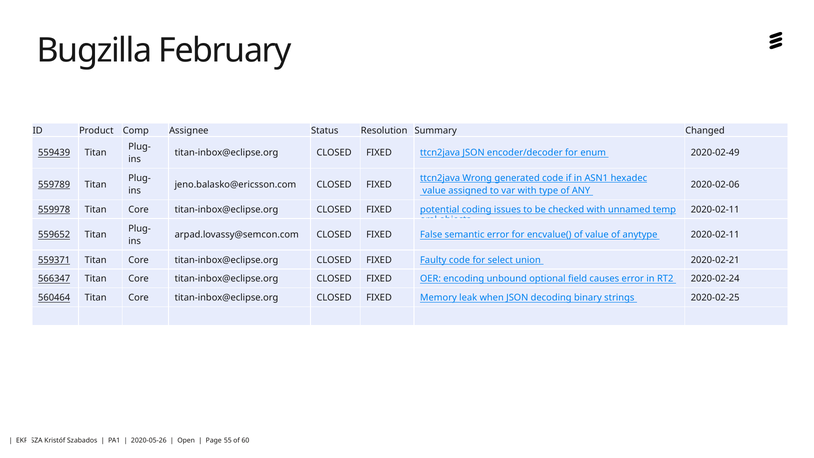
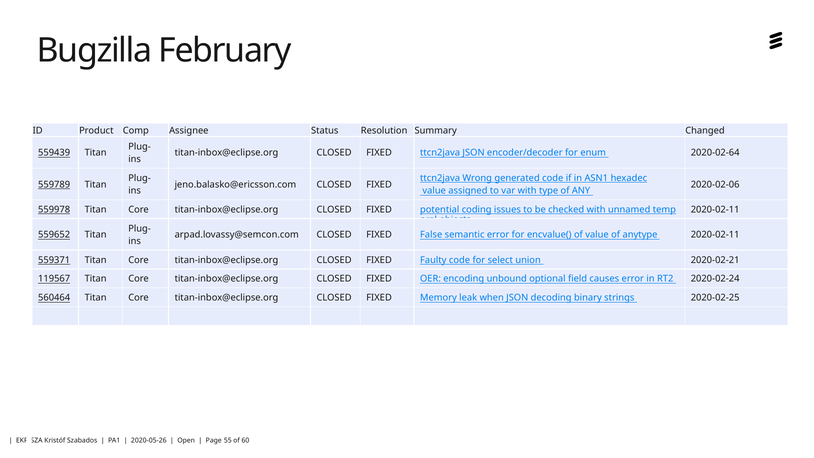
2020-02-49: 2020-02-49 -> 2020-02-64 (715, 153)
566347: 566347 -> 119567 (54, 279)
